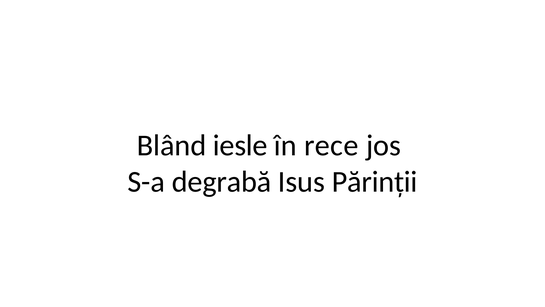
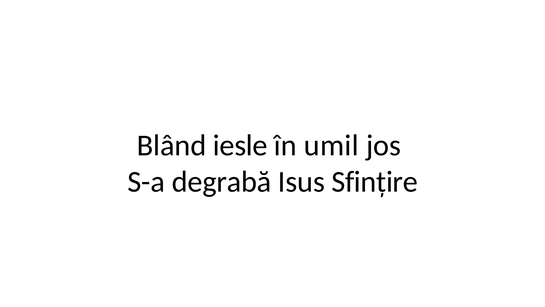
rece: rece -> umil (331, 145)
Părinții: Părinții -> Sfințire (375, 182)
